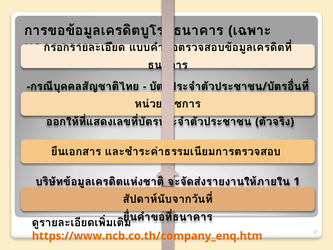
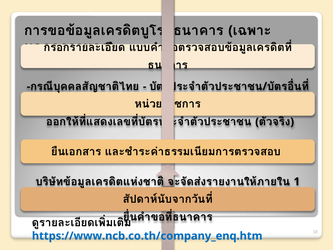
https://www.ncb.co.th/company_enq.htm colour: orange -> blue (147, 236)
